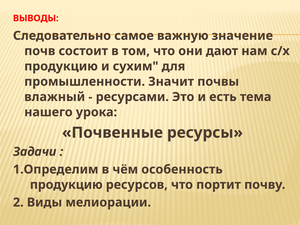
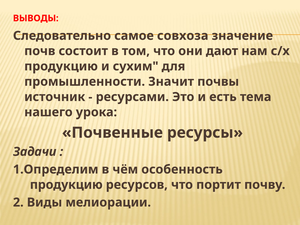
важную: важную -> совхоза (183, 36)
влажный: влажный -> источник (55, 97)
